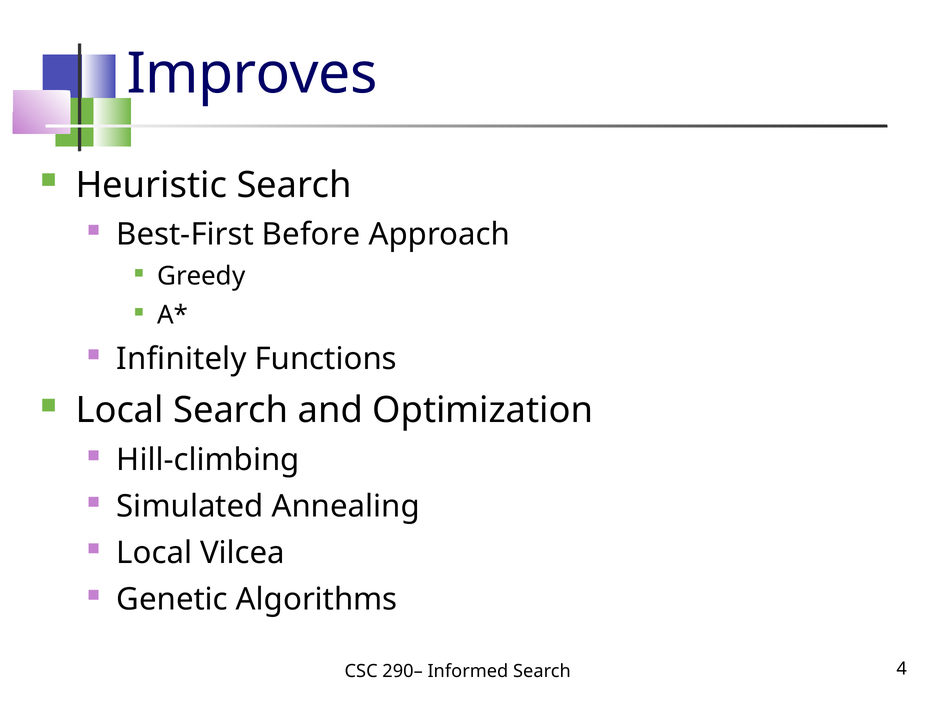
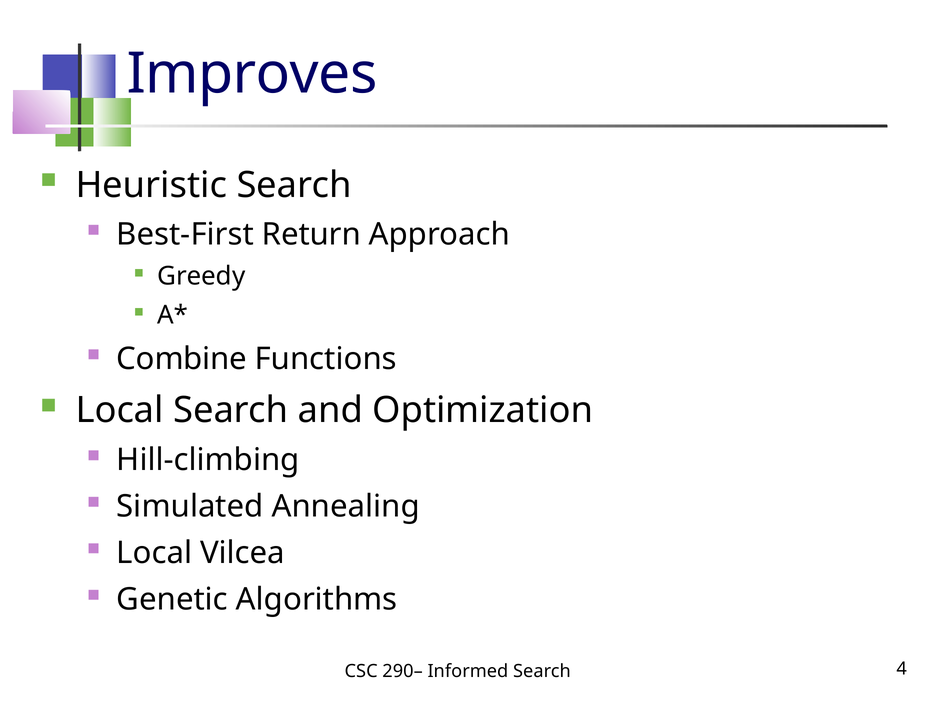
Before: Before -> Return (311, 234)
Infinitely: Infinitely -> Combine (182, 359)
